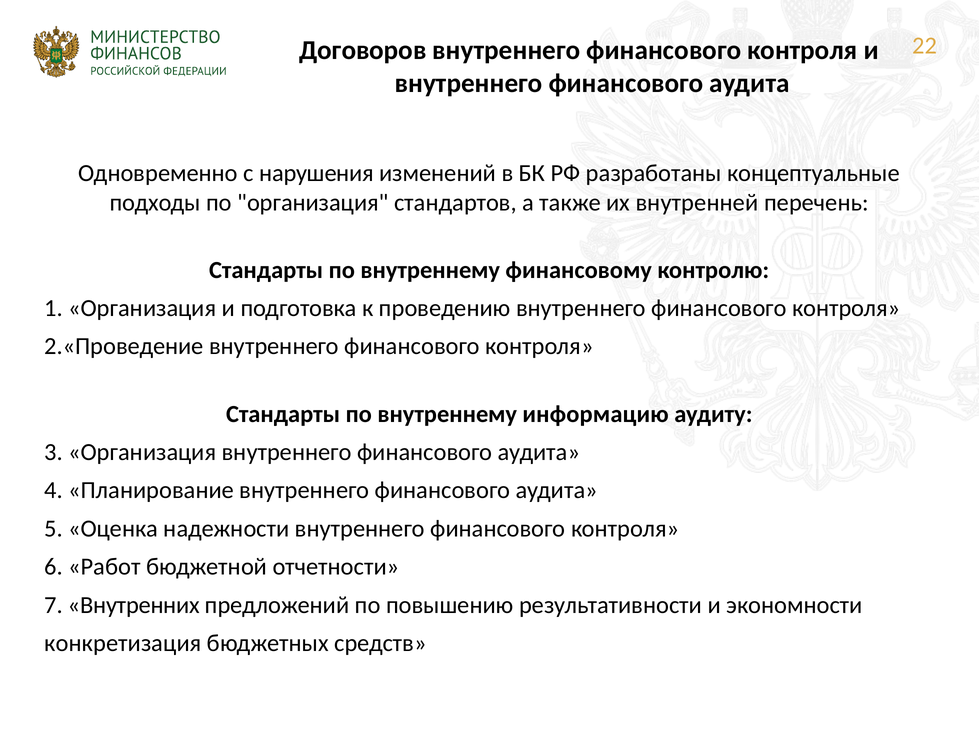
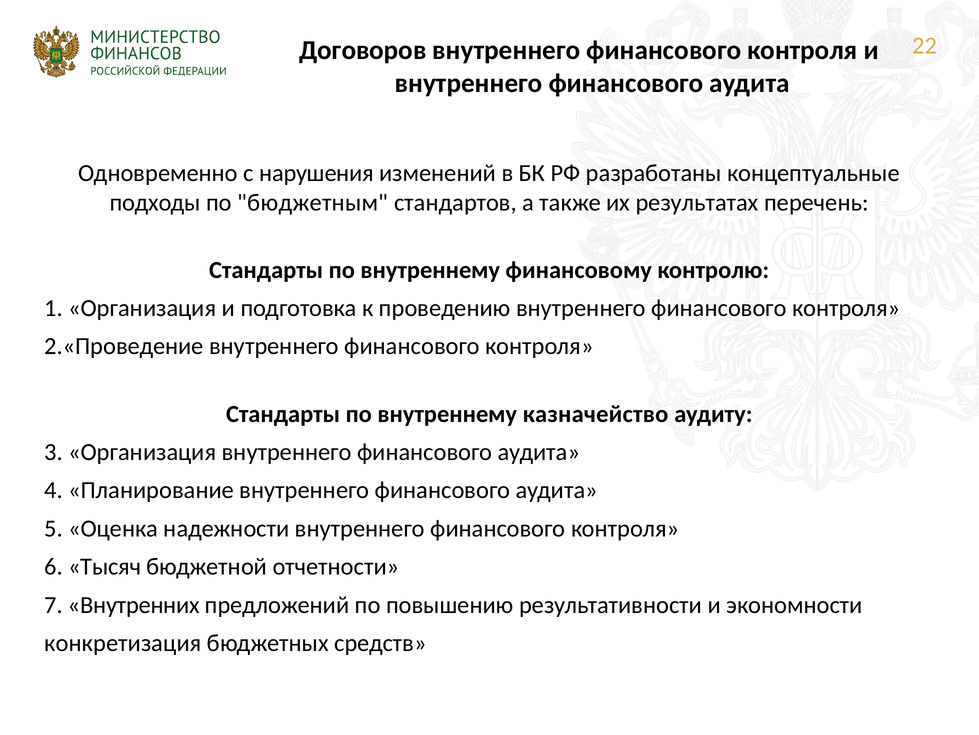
по организация: организация -> бюджетным (313, 202)
внутренней: внутренней -> результатах (697, 202)
информацию: информацию -> казначейство (596, 414)
Работ: Работ -> Тысяч (105, 566)
